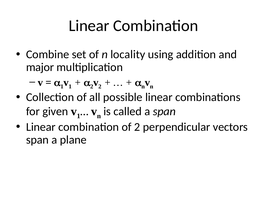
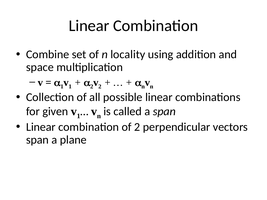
major: major -> space (40, 67)
